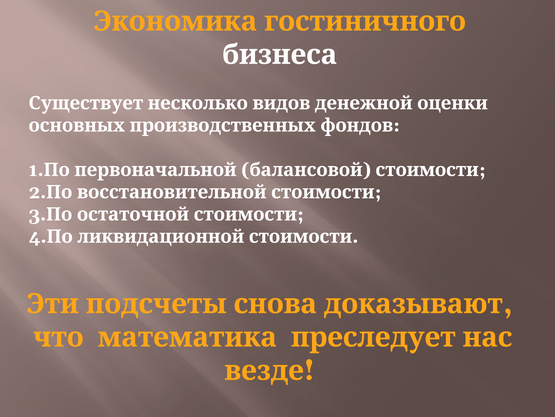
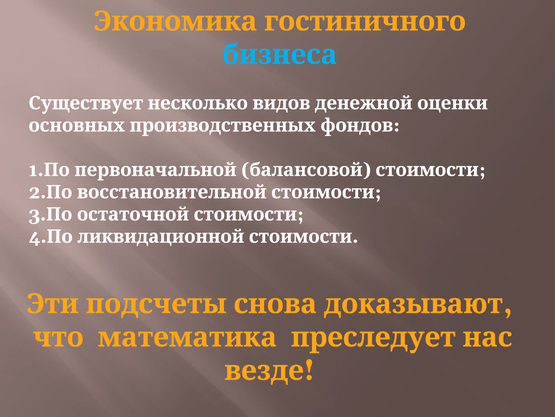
бизнеса colour: white -> light blue (280, 55)
